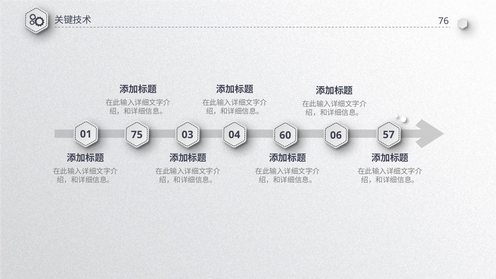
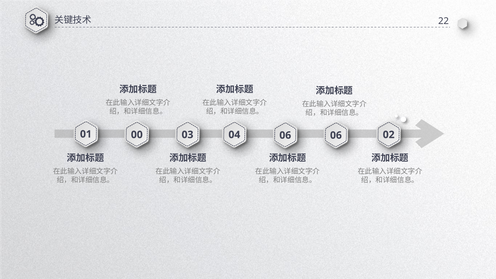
76: 76 -> 22 (444, 21)
75: 75 -> 00 (137, 135)
04 60: 60 -> 06 (285, 135)
57: 57 -> 02 (389, 135)
